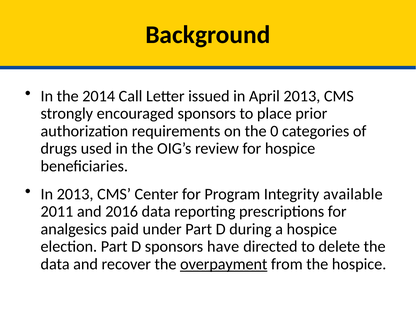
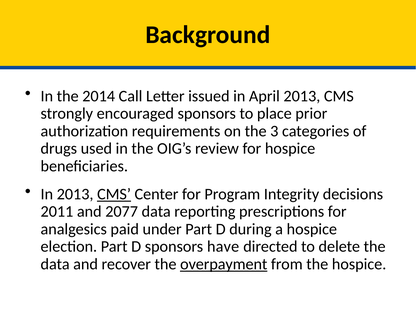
0: 0 -> 3 (274, 131)
CMS underline: none -> present (114, 194)
available: available -> decisions (353, 194)
2016: 2016 -> 2077 (122, 212)
